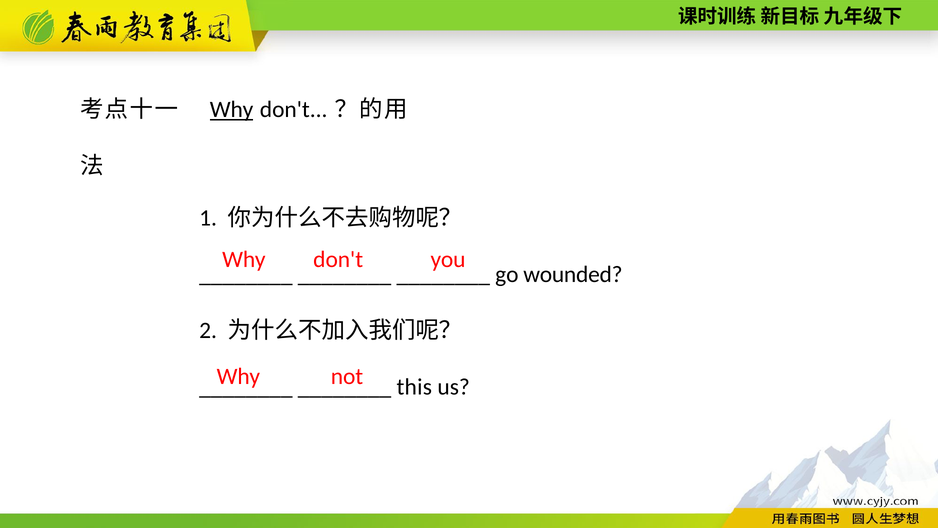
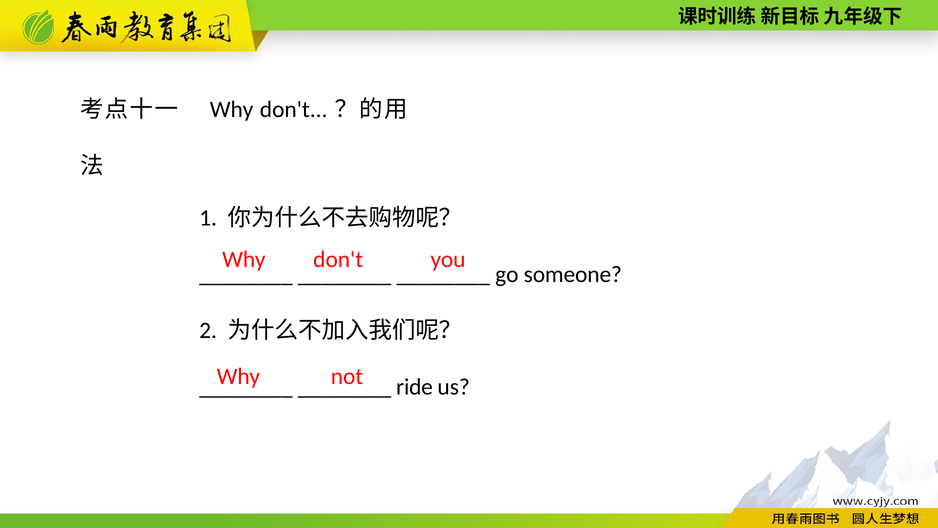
Why underline: present -> none (232, 109)
wounded: wounded -> someone (573, 274)
this: this -> ride (414, 387)
